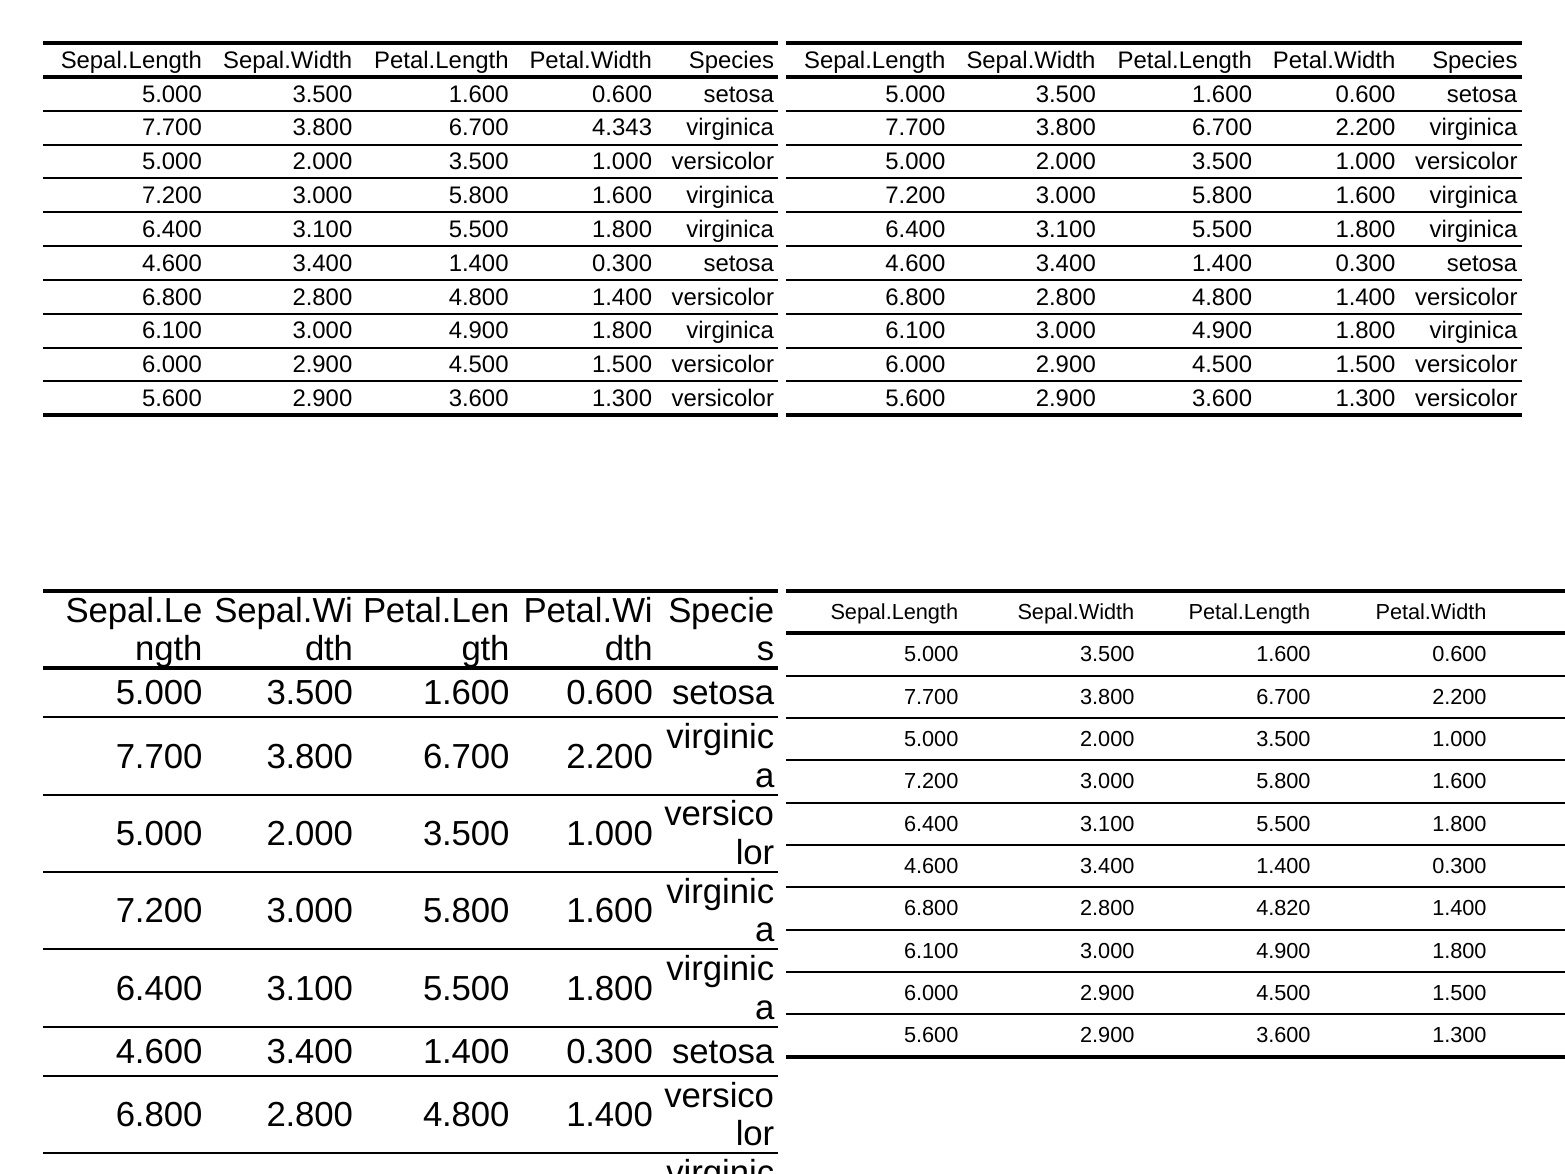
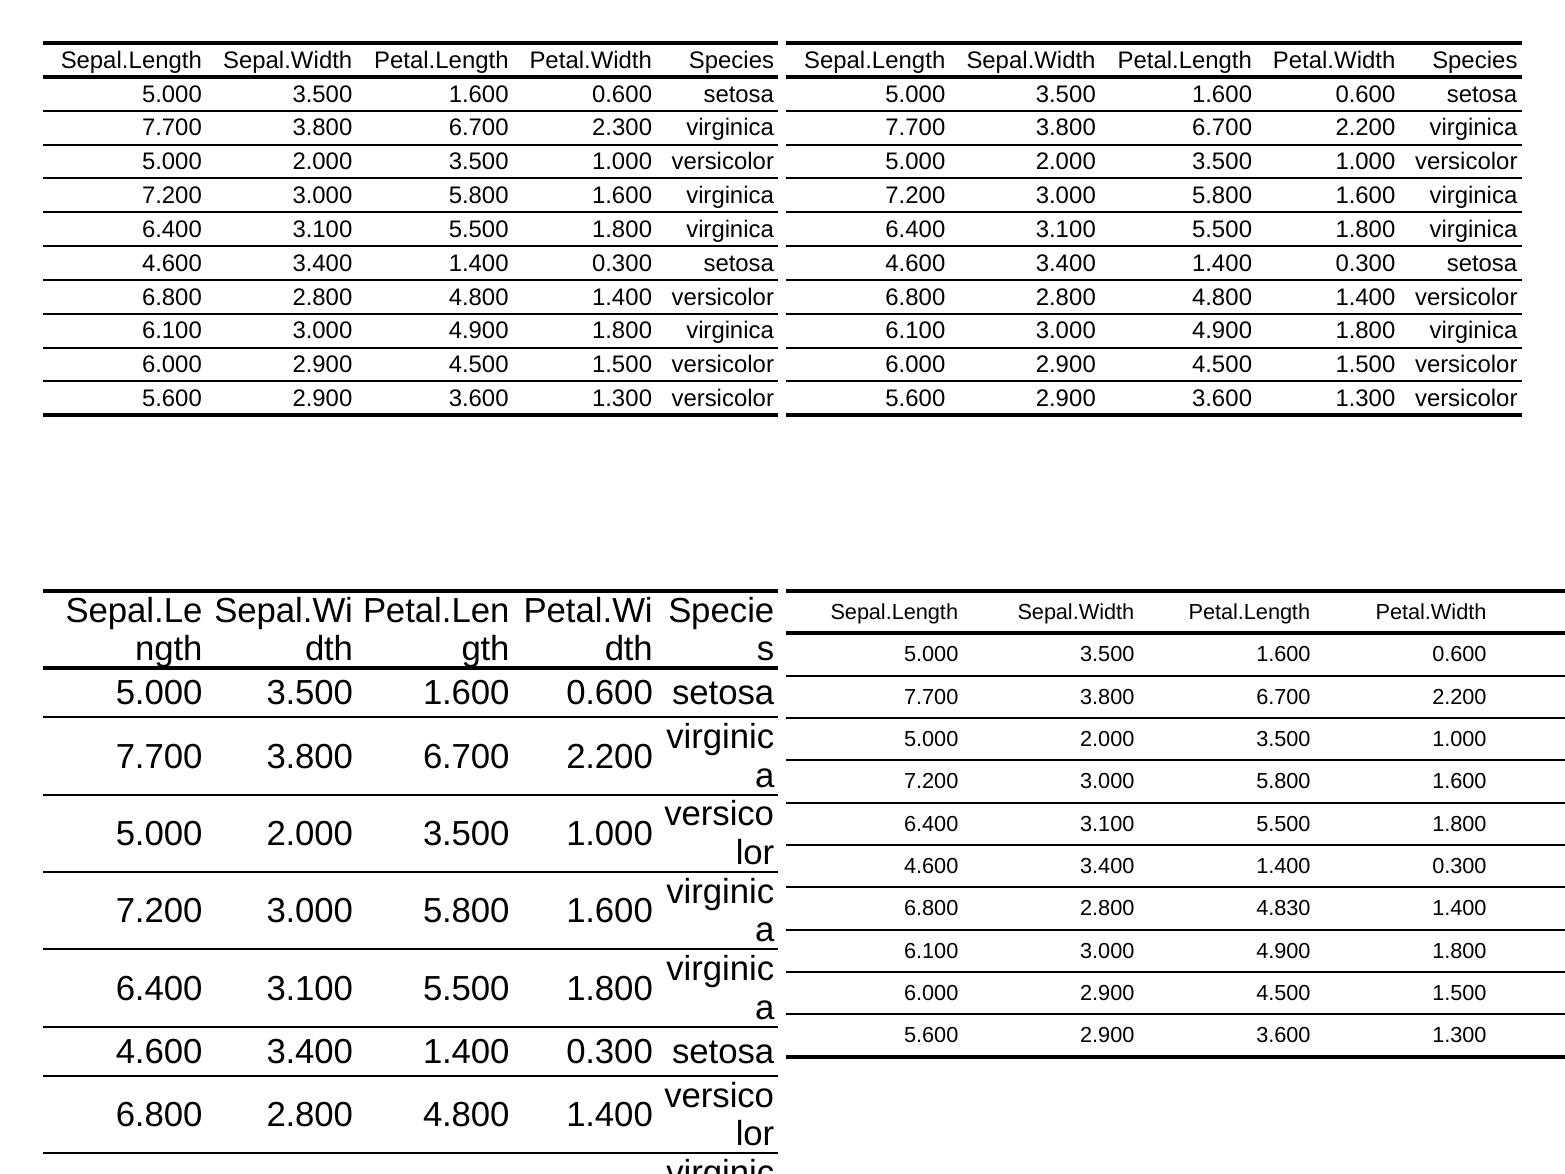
4.343: 4.343 -> 2.300 (622, 128)
4.820: 4.820 -> 4.830 (1283, 909)
